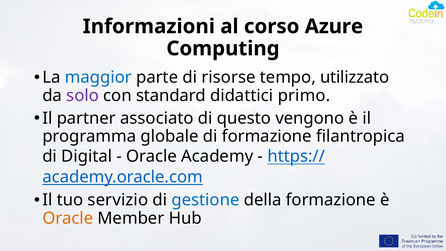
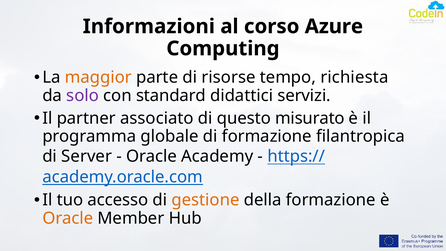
maggior colour: blue -> orange (98, 77)
utilizzato: utilizzato -> richiesta (354, 77)
primo: primo -> servizi (304, 95)
vengono: vengono -> misurato (310, 118)
Digital: Digital -> Server (87, 156)
servizio: servizio -> accesso (118, 200)
gestione colour: blue -> orange (206, 200)
